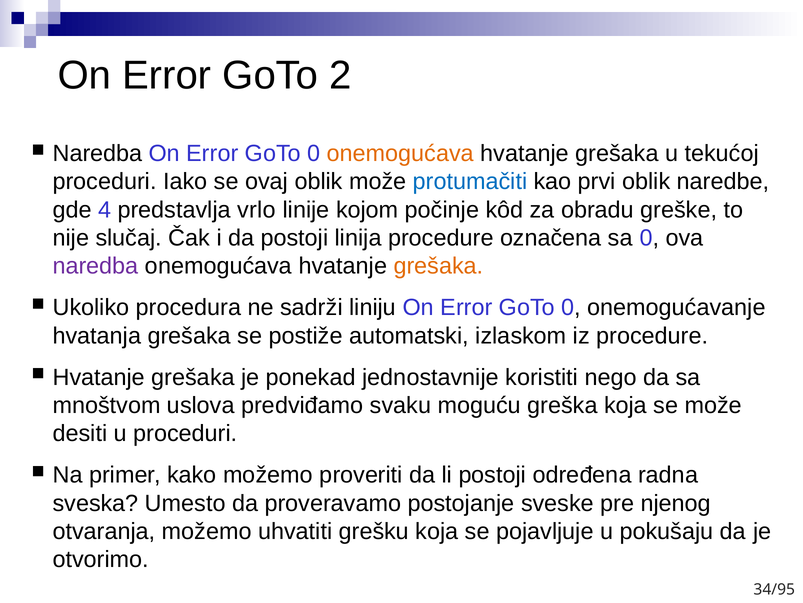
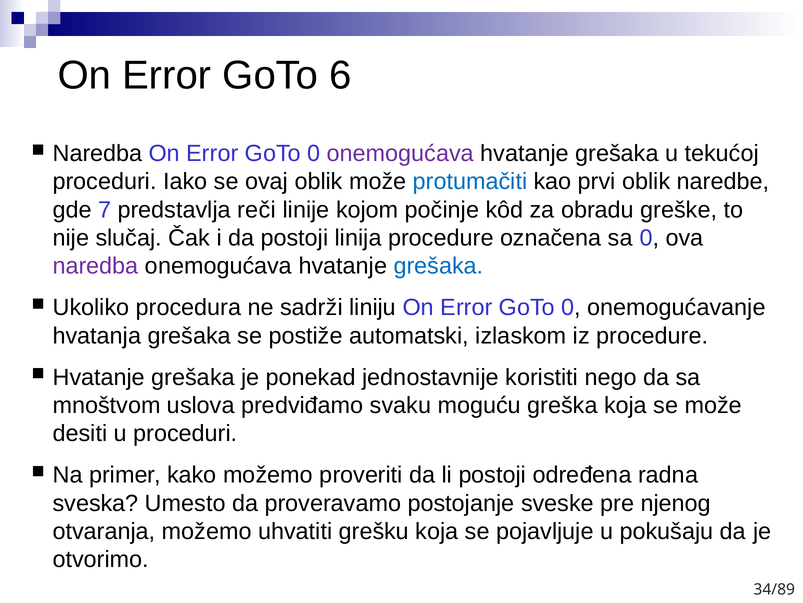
2: 2 -> 6 (341, 75)
onemogućava colour: orange -> purple (400, 153)
4: 4 -> 7 (105, 210)
vrlo: vrlo -> reči (257, 210)
grešaka colour: orange -> blue (438, 266)
34/95: 34/95 -> 34/89 (774, 589)
